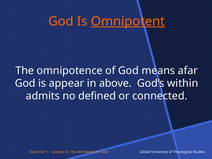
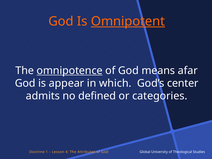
omnipotence underline: none -> present (70, 71)
above: above -> which (115, 83)
within: within -> center (183, 83)
connected: connected -> categories (160, 96)
